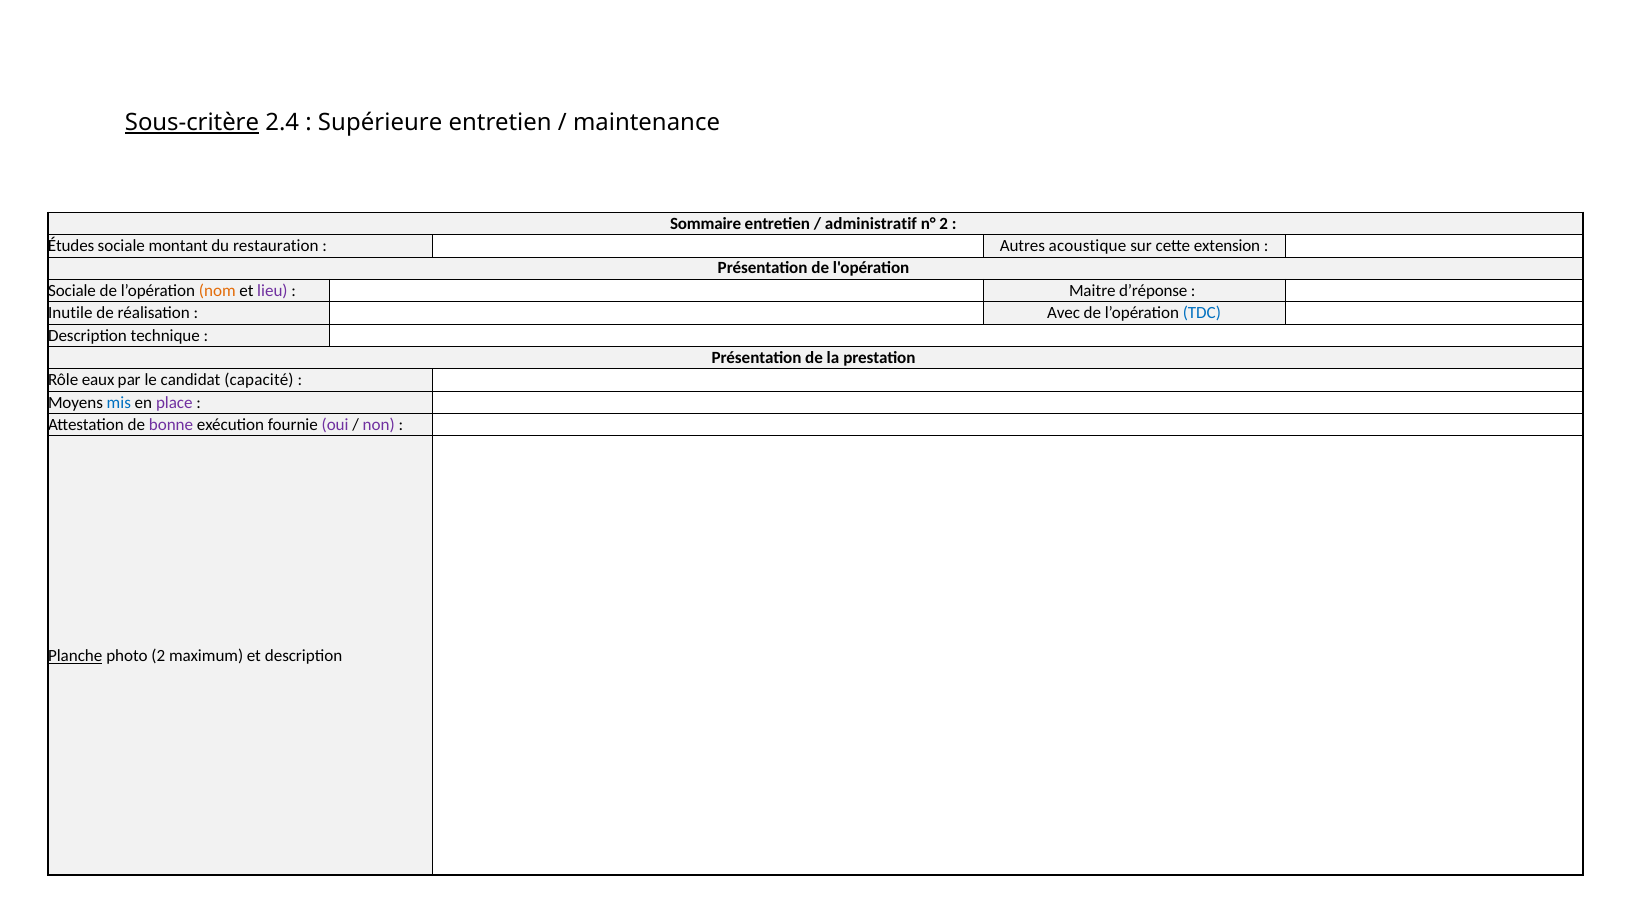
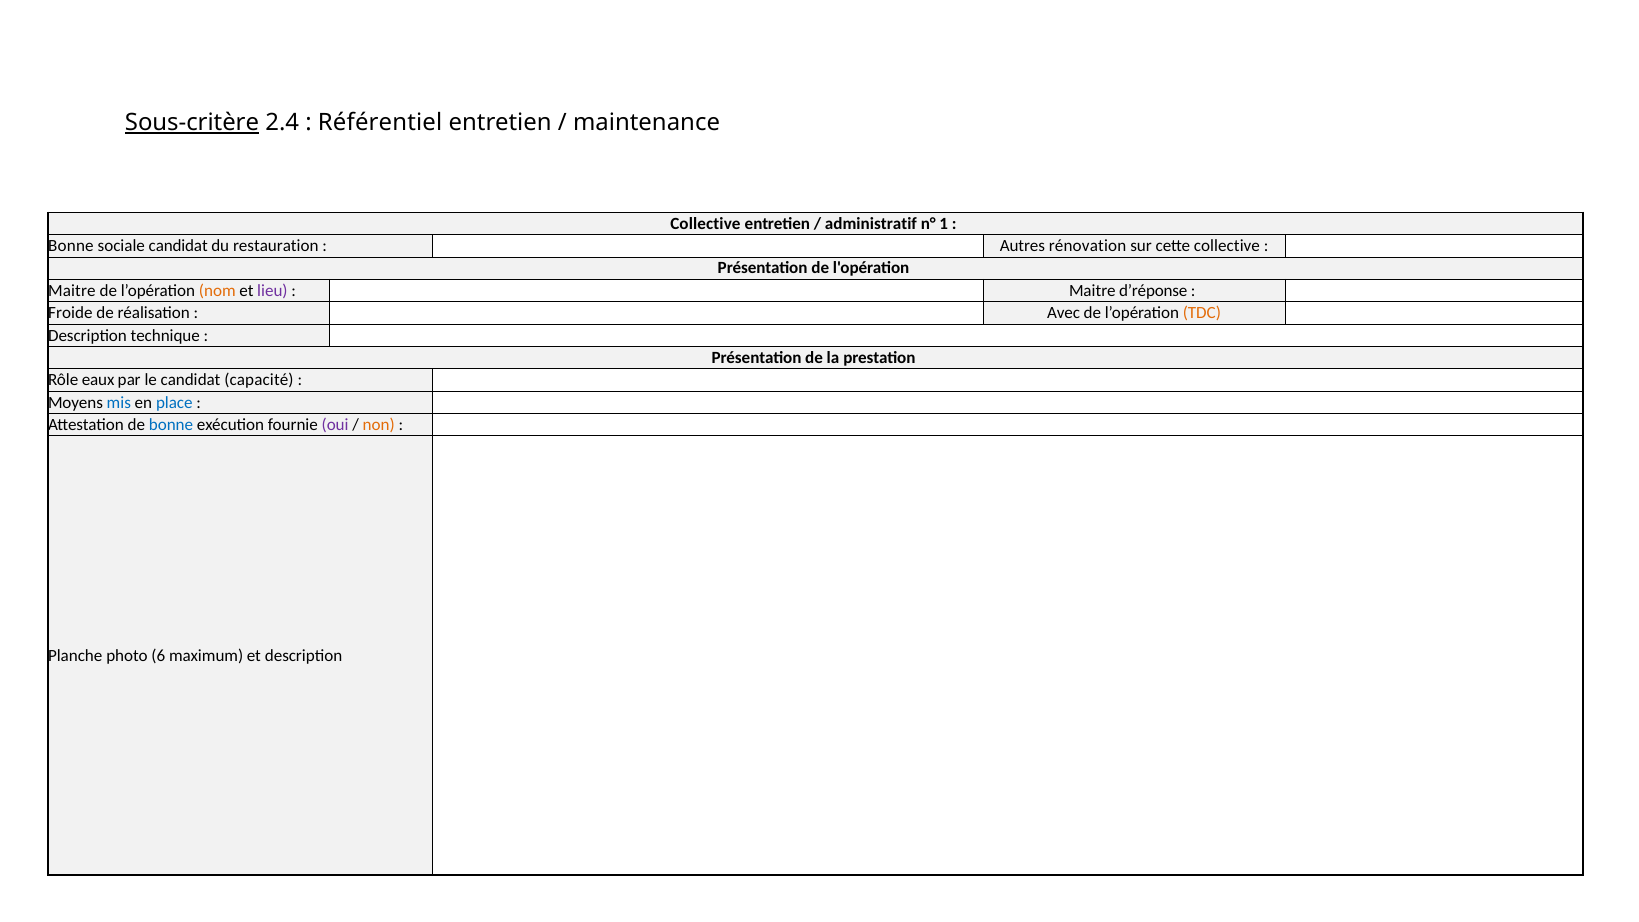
Supérieure: Supérieure -> Référentiel (380, 123)
Sommaire: Sommaire -> Collective (705, 224)
n° 2: 2 -> 1 (944, 224)
Études: Études -> Bonne (71, 246)
sociale montant: montant -> candidat (178, 246)
acoustique: acoustique -> rénovation (1088, 246)
cette extension: extension -> collective (1227, 246)
Sociale: Sociale -> Maitre (72, 291)
Inutile: Inutile -> Froide (70, 313)
TDC colour: blue -> orange (1202, 313)
place colour: purple -> blue (174, 402)
bonne colour: purple -> blue (171, 425)
non colour: purple -> orange (379, 425)
Planche underline: present -> none (75, 656)
photo 2: 2 -> 6 (158, 656)
